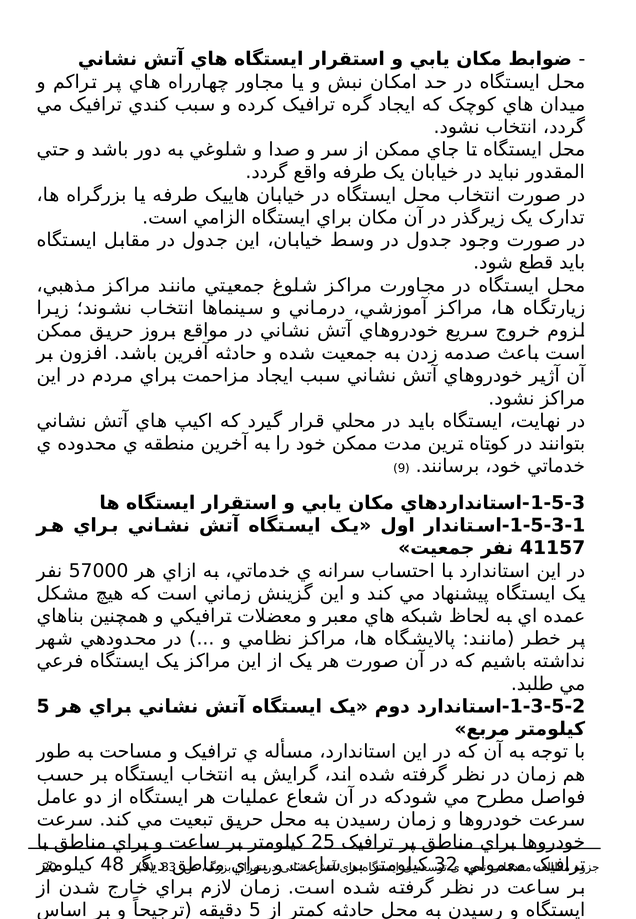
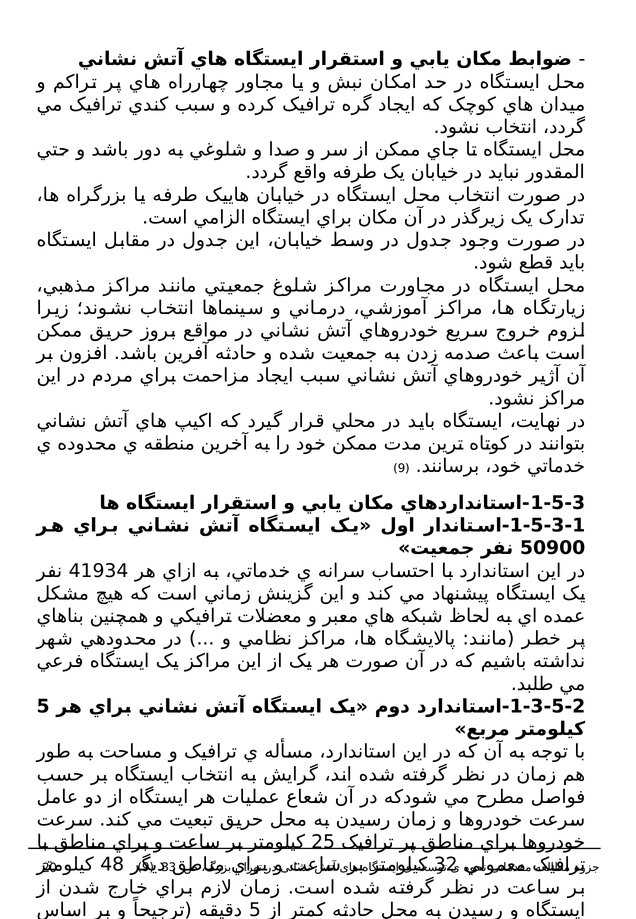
41157: 41157 -> 50900 (553, 548)
57000: 57000 -> 41934 (99, 571)
